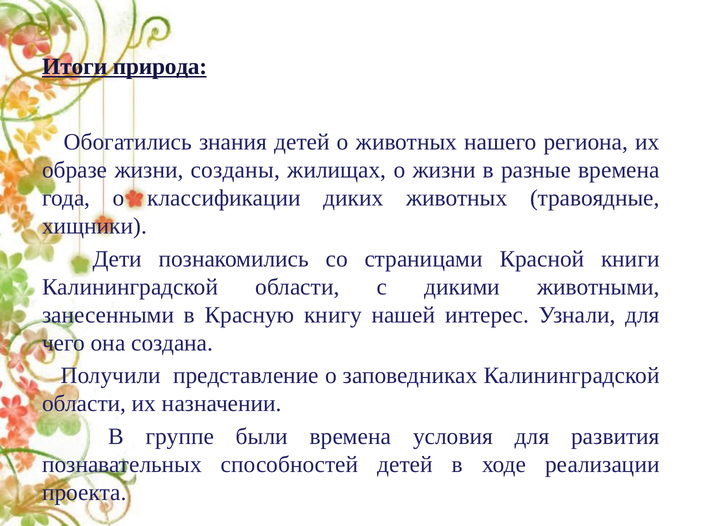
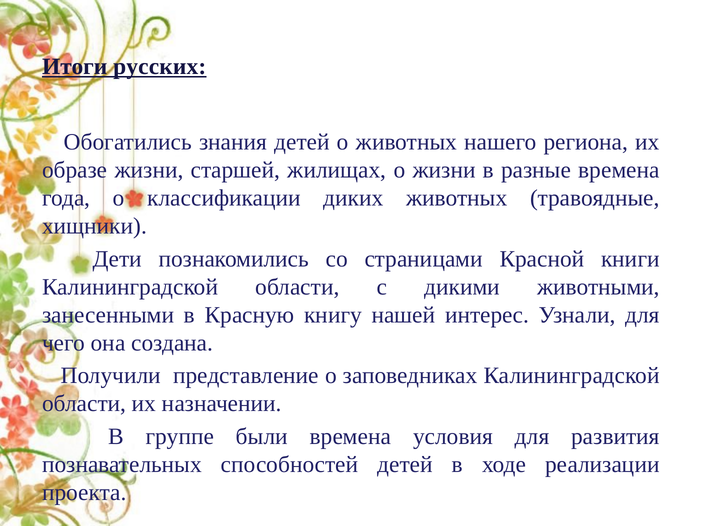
природа: природа -> русских (160, 67)
созданы: созданы -> старшей (235, 170)
